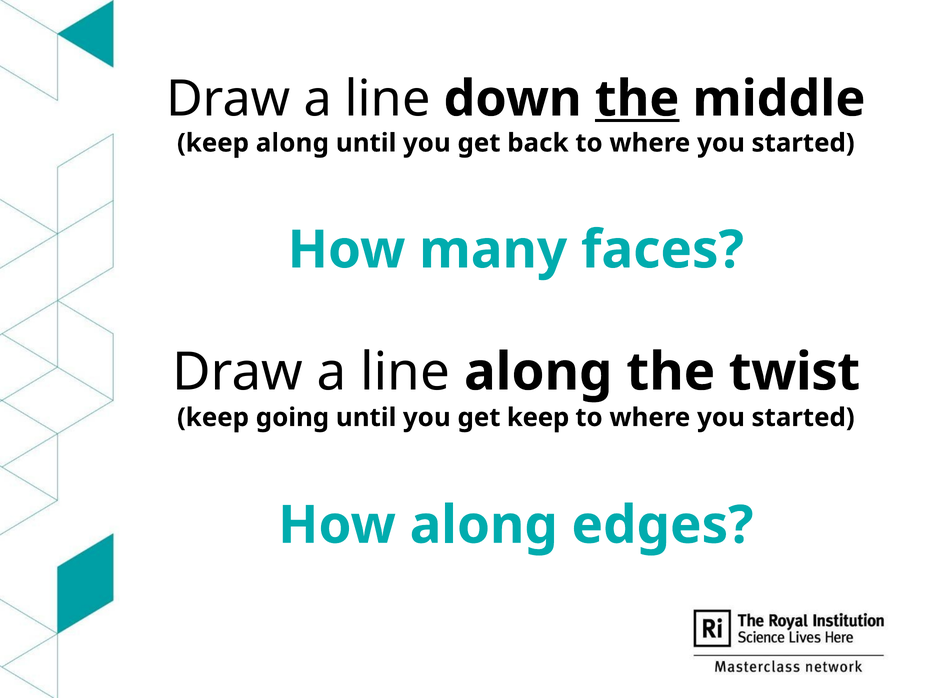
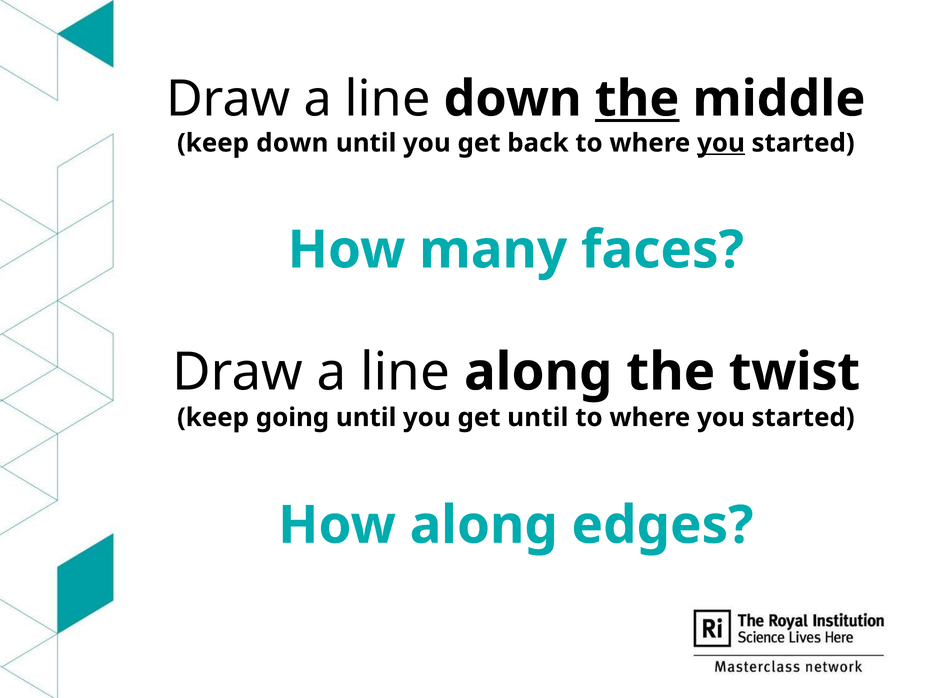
keep along: along -> down (292, 143)
you underline: none -> present (721, 143)
get keep: keep -> until (538, 417)
